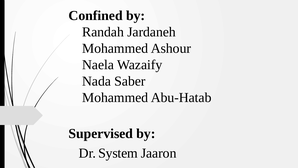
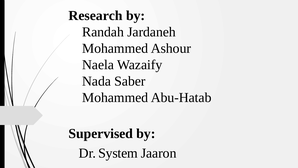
Confined: Confined -> Research (96, 15)
